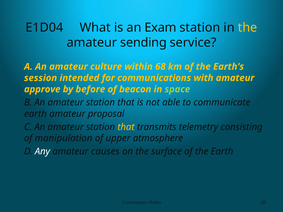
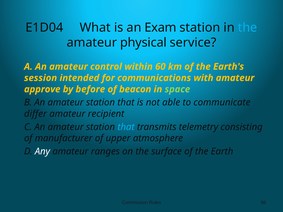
the colour: yellow -> light blue (248, 28)
sending: sending -> physical (143, 43)
culture: culture -> control (106, 67)
68: 68 -> 60 (160, 67)
earth: earth -> differ (35, 114)
proposal: proposal -> recipient (106, 114)
that colour: yellow -> light blue (126, 127)
manipulation: manipulation -> manufacturer (64, 138)
causes: causes -> ranges (105, 152)
